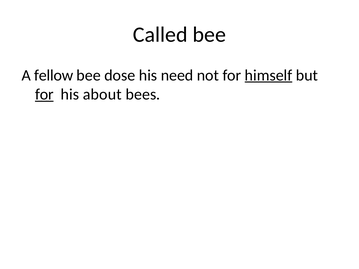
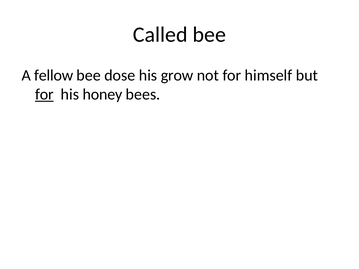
need: need -> grow (177, 75)
himself underline: present -> none (269, 75)
about: about -> honey (102, 94)
